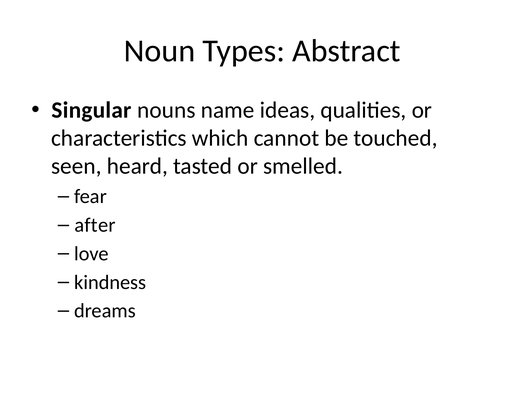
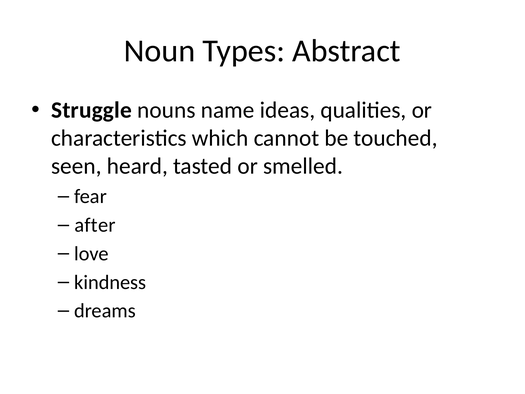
Singular: Singular -> Struggle (92, 110)
